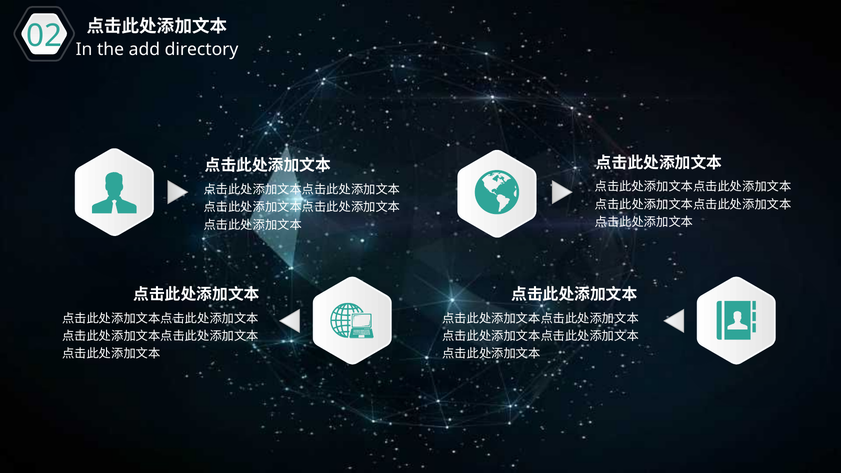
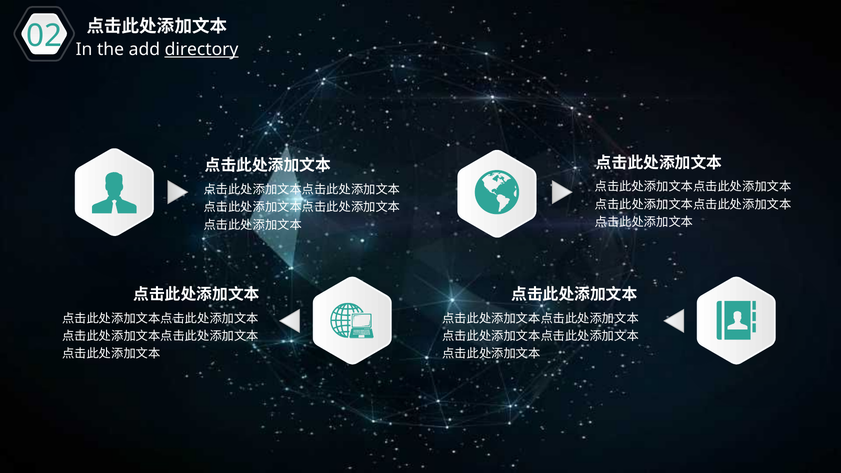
directory underline: none -> present (202, 49)
